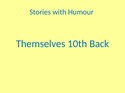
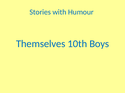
Back: Back -> Boys (99, 44)
